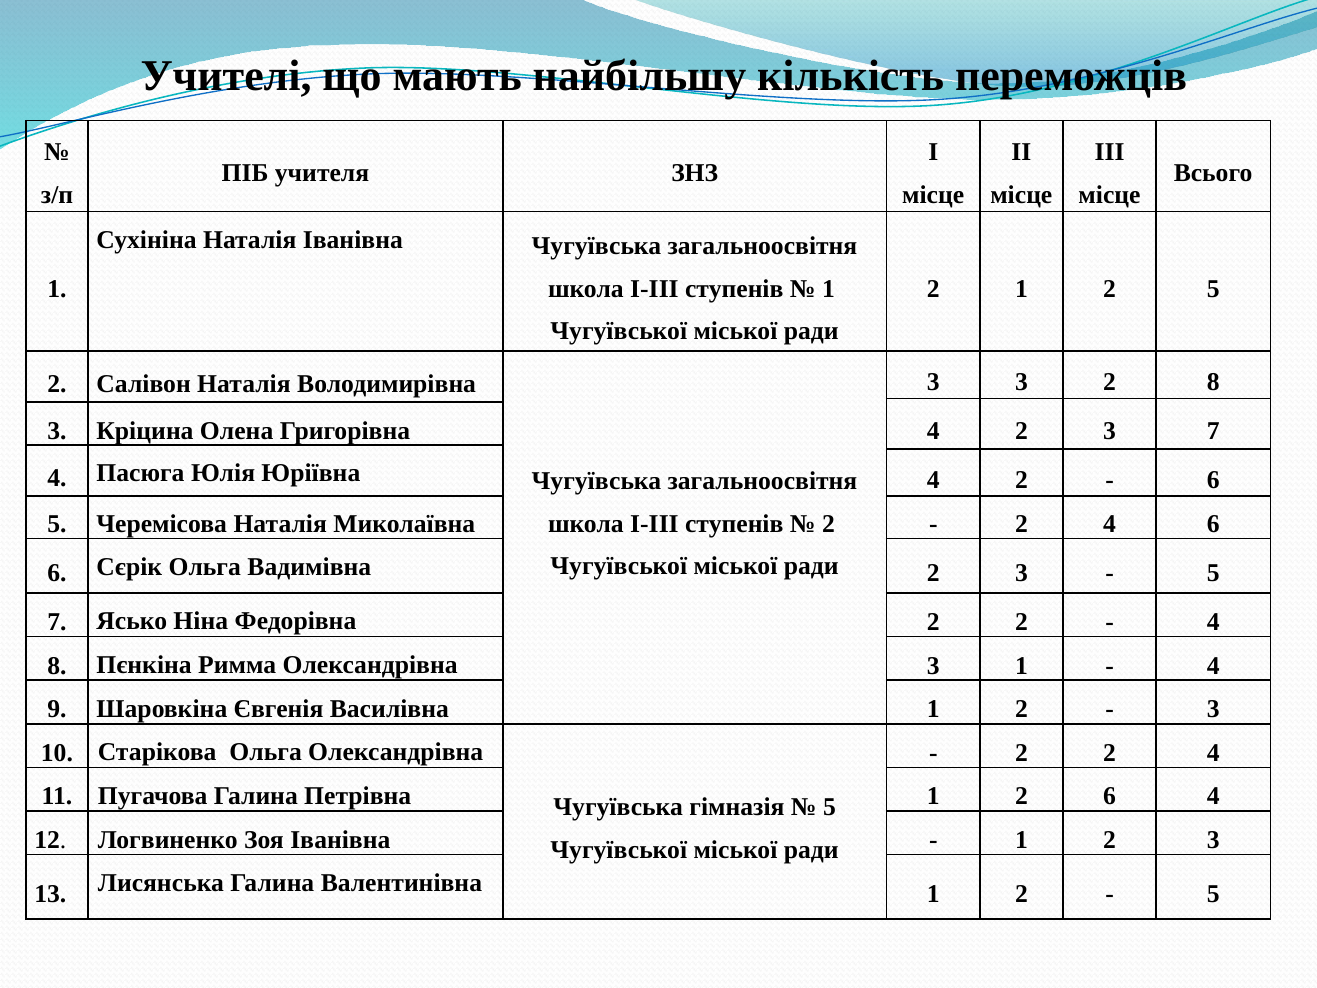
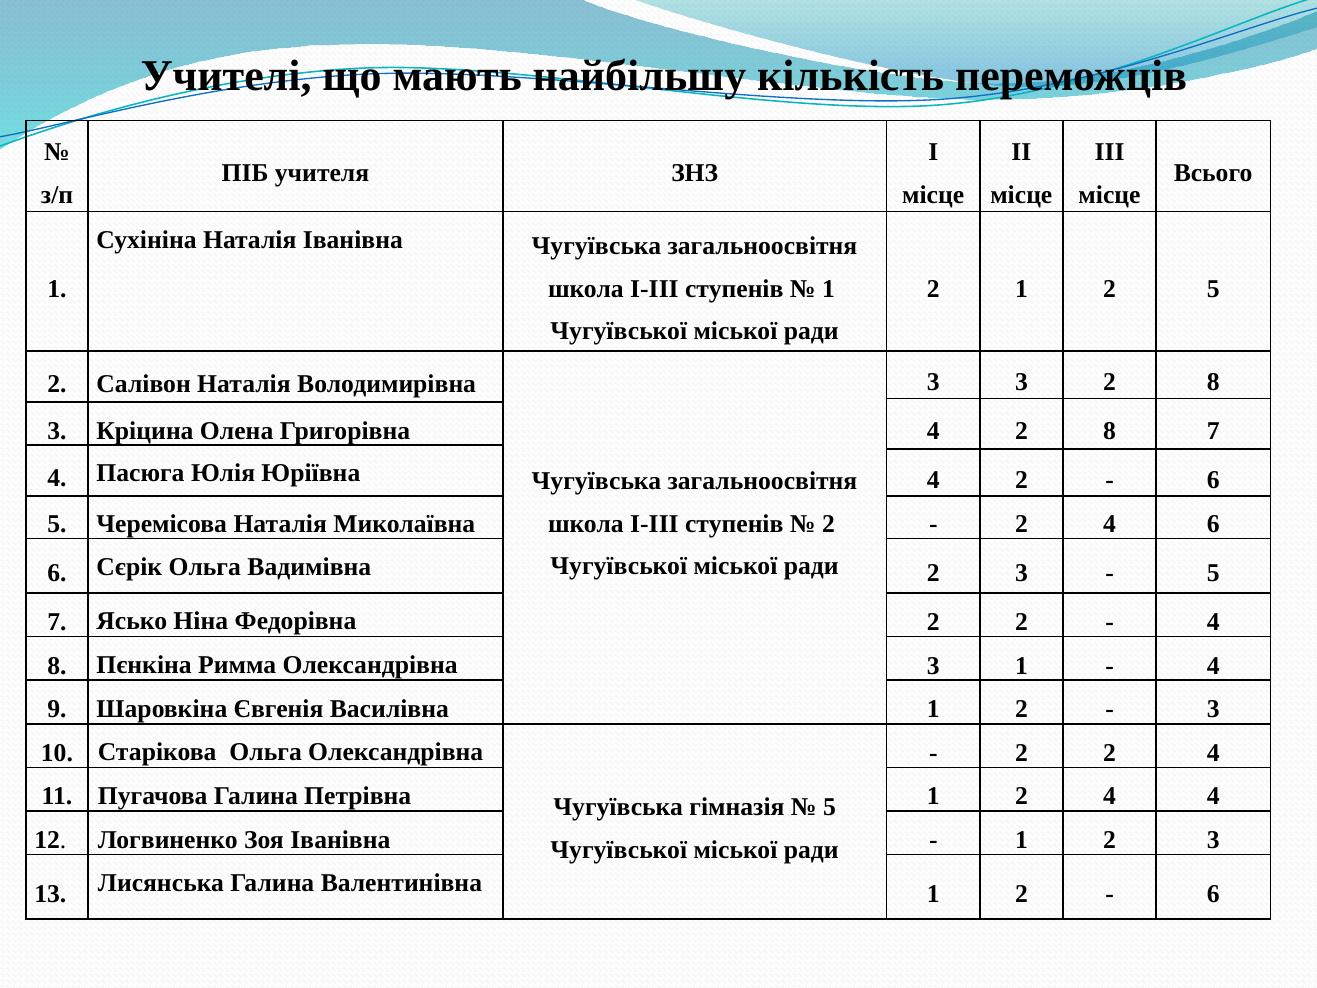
4 2 3: 3 -> 8 (1110, 431)
1 2 6: 6 -> 4 (1110, 796)
5: 5 -> 6 (1213, 894)
